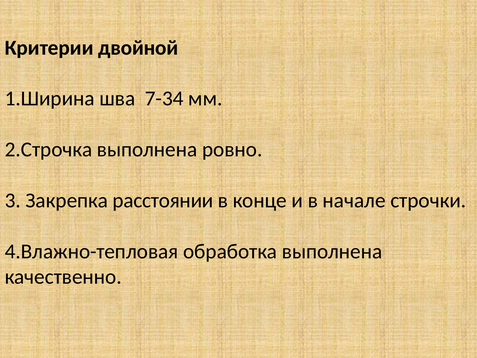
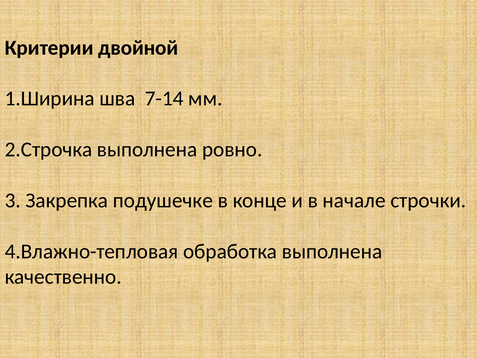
7-34: 7-34 -> 7-14 (164, 99)
расстоянии: расстоянии -> подушечке (163, 200)
